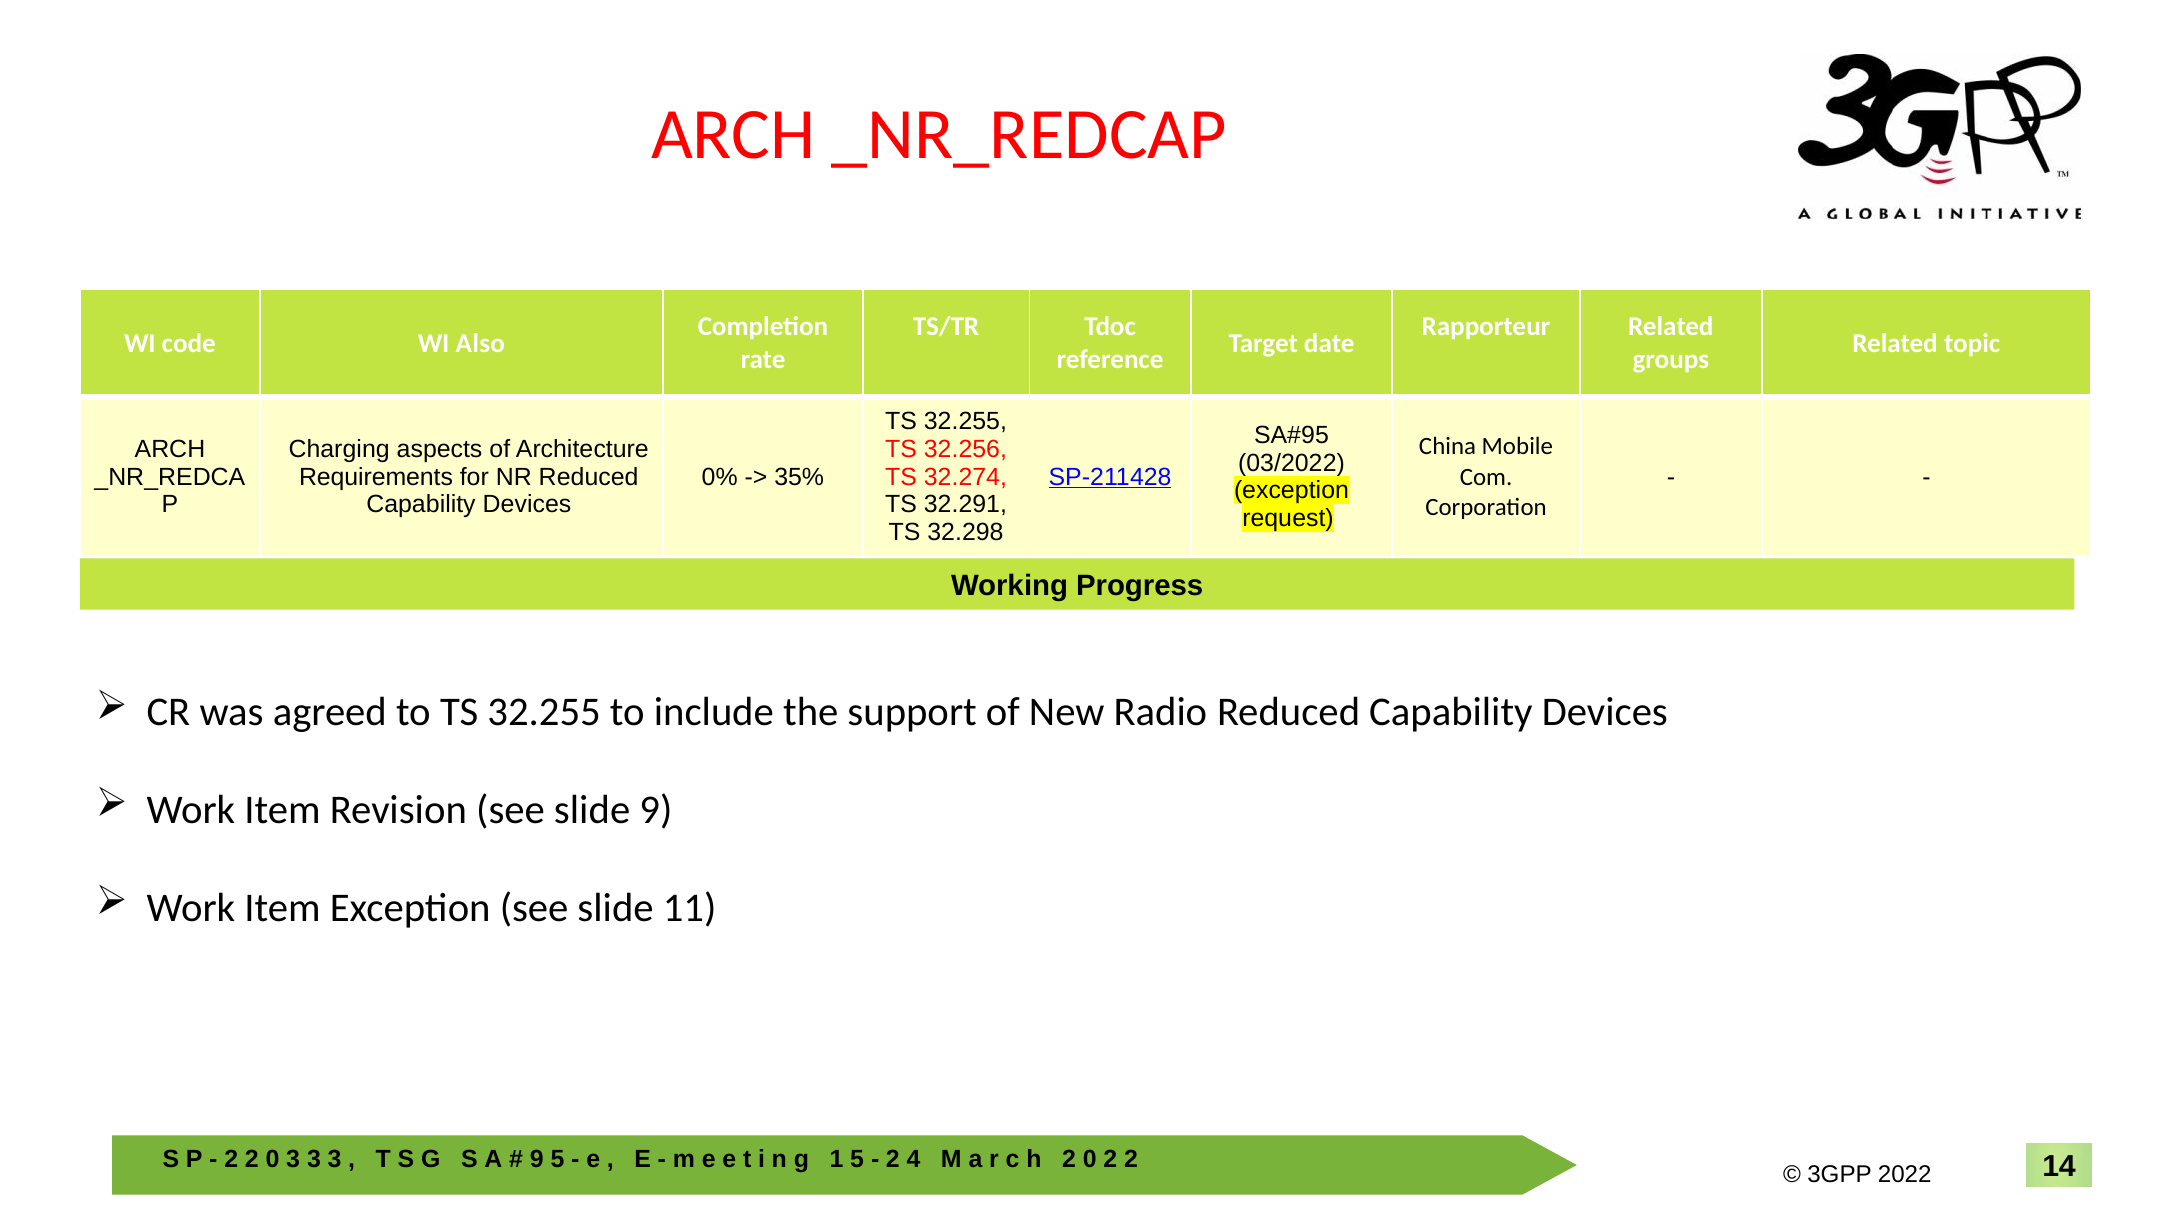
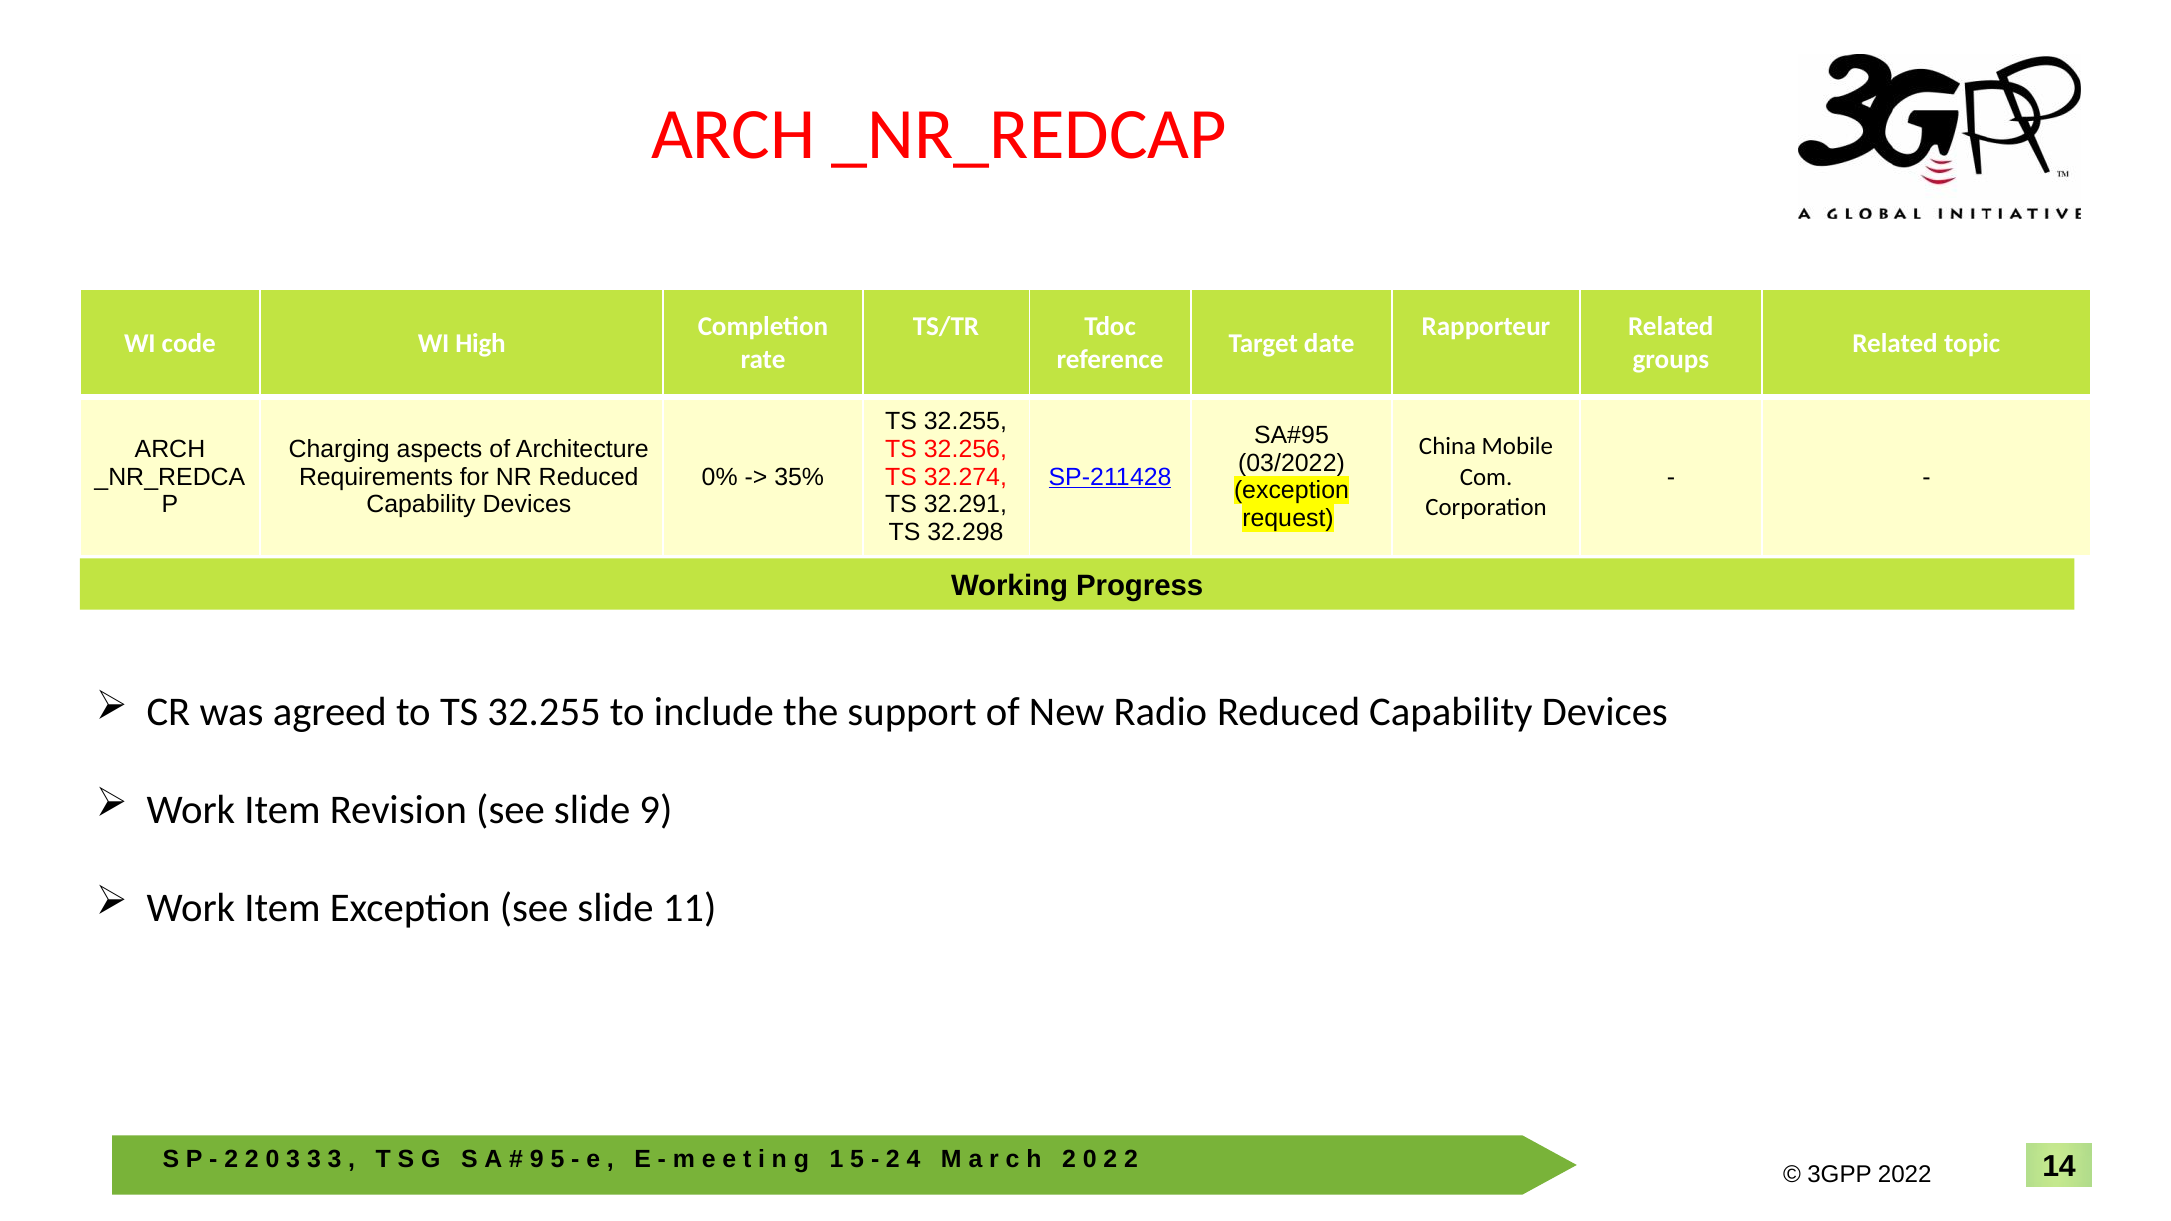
Also: Also -> High (481, 343)
